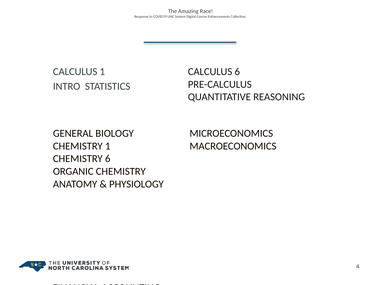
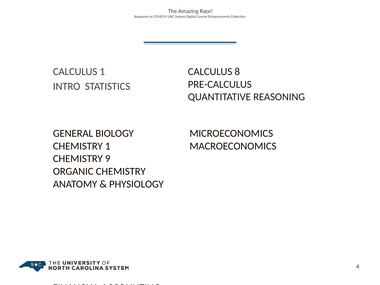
CALCULUS 6: 6 -> 8 (237, 72)
CHEMISTRY 6: 6 -> 9 (108, 159)
